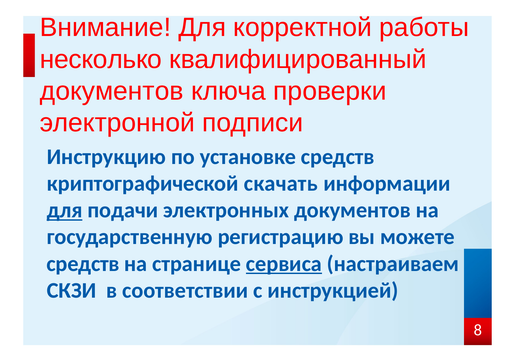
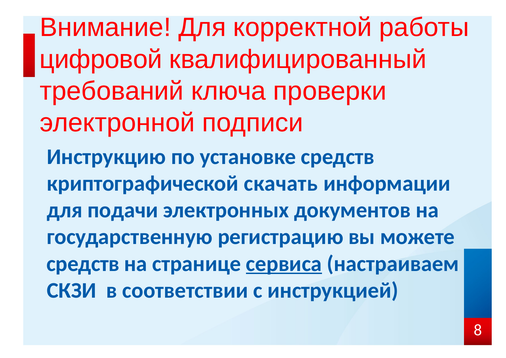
несколько: несколько -> цифровой (101, 59)
документов: документов -> требований (112, 91)
для underline: present -> none (65, 210)
